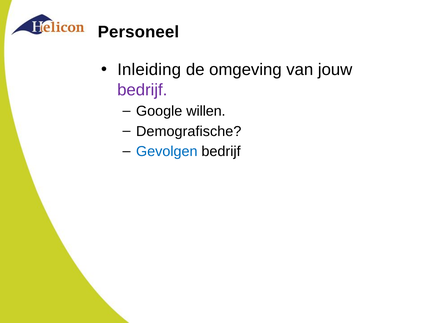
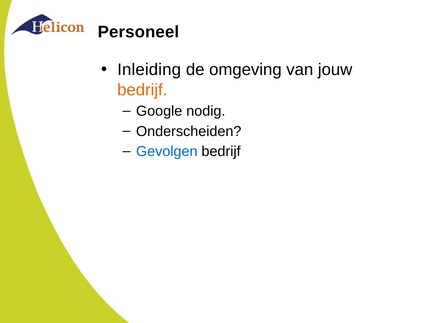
bedrijf colour: purple -> orange (142, 90)
willen: willen -> nodig (206, 111)
Demografische: Demografische -> Onderscheiden (189, 131)
